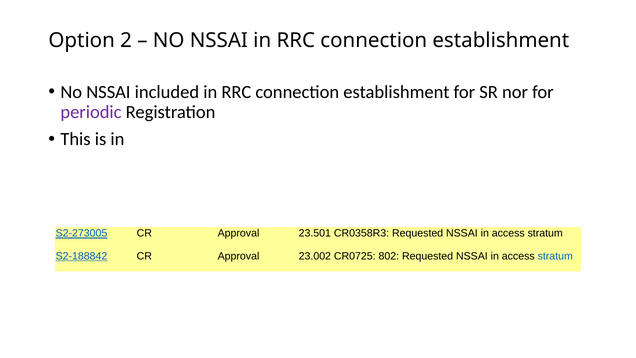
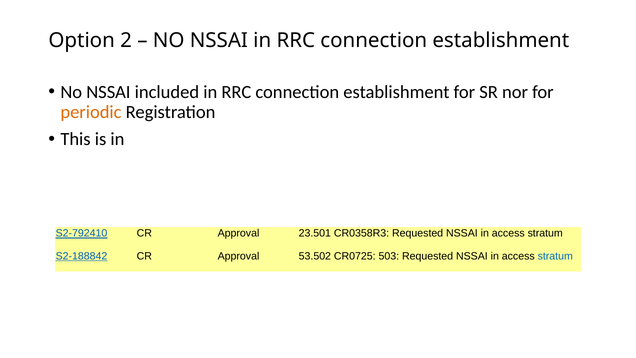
periodic colour: purple -> orange (91, 112)
S2-273005: S2-273005 -> S2-792410 (81, 233)
23.002: 23.002 -> 53.502 (315, 256)
802: 802 -> 503 (389, 256)
